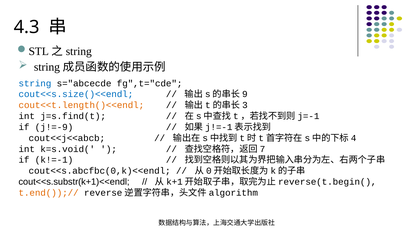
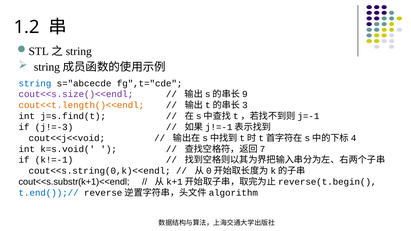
4.3: 4.3 -> 1.2 (27, 27)
cout<<s.size()<<endl colour: blue -> purple (76, 94)
j!=-9: j!=-9 -> j!=-3 (54, 127)
cout<<j<<abcb: cout<<j<<abcb -> cout<<j<<void (67, 138)
cout<<s.abcfbc(0,k)<<endl: cout<<s.abcfbc(0,k)<<endl -> cout<<s.string(0,k)<<endl (100, 171)
t.end());// colour: orange -> blue (49, 193)
